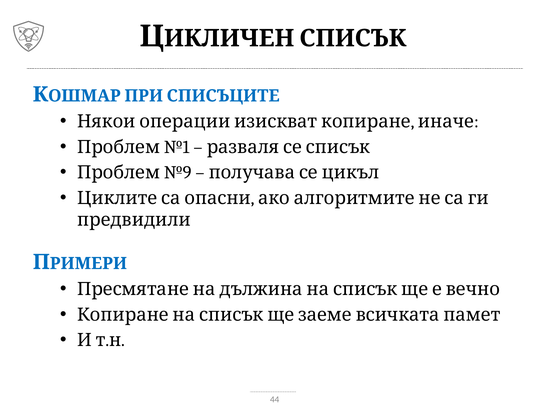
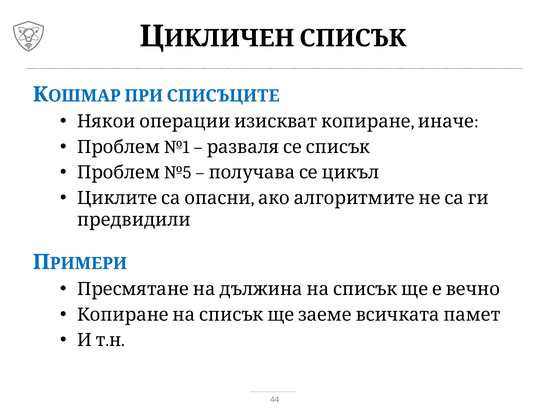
№9: №9 -> №5 (178, 172)
